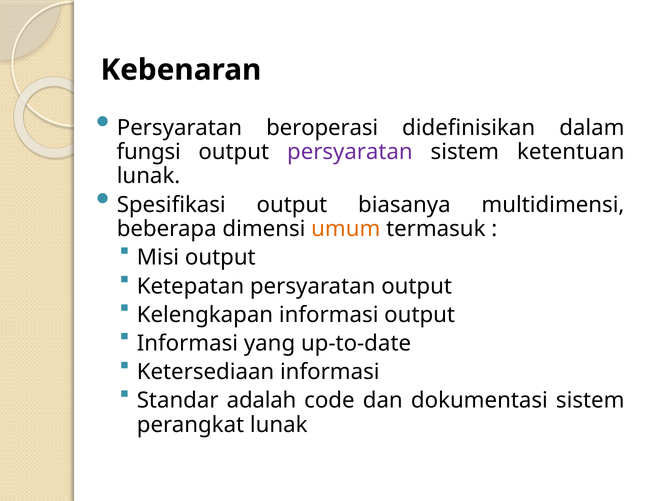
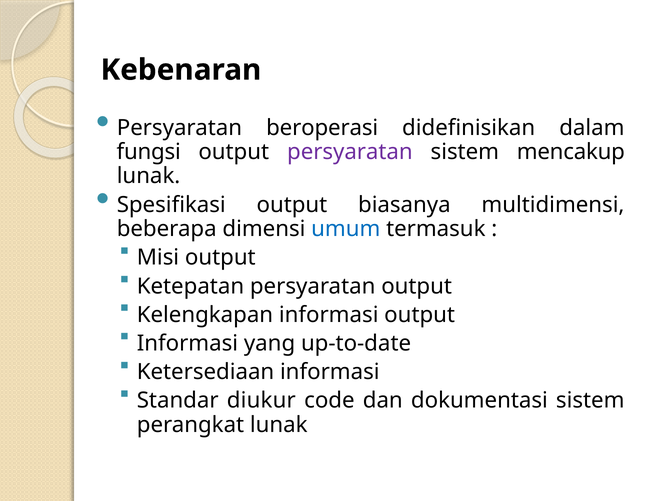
ketentuan: ketentuan -> mencakup (571, 152)
umum colour: orange -> blue (346, 229)
adalah: adalah -> diukur (261, 401)
